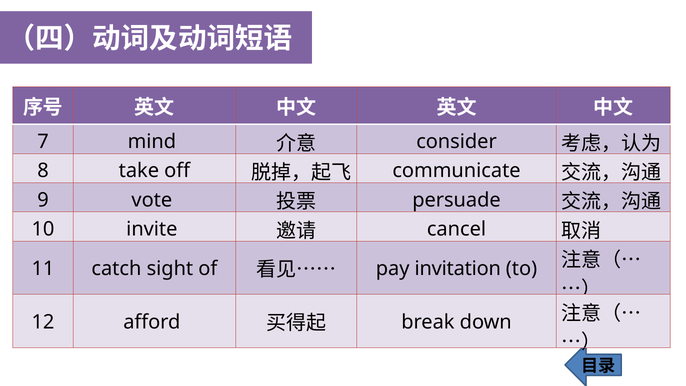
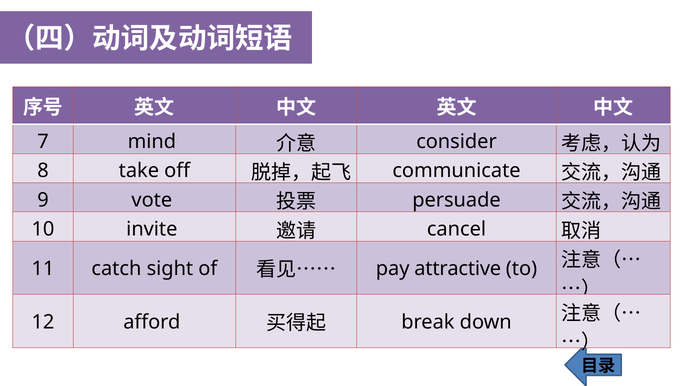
invitation: invitation -> attractive (458, 269)
